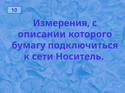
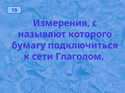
описании: описании -> называют (42, 34)
Носитель: Носитель -> Глаголом (80, 57)
